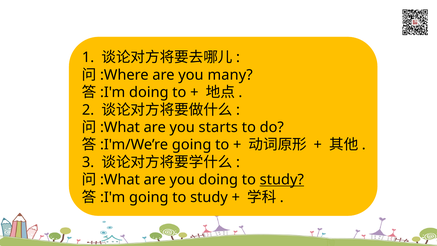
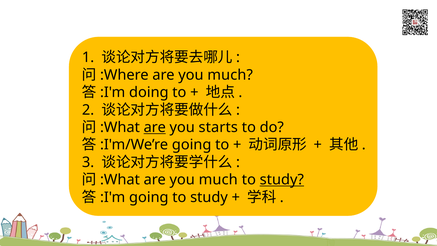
many: many -> much (230, 75)
are underline: none -> present (155, 127)
doing: doing -> much (218, 180)
